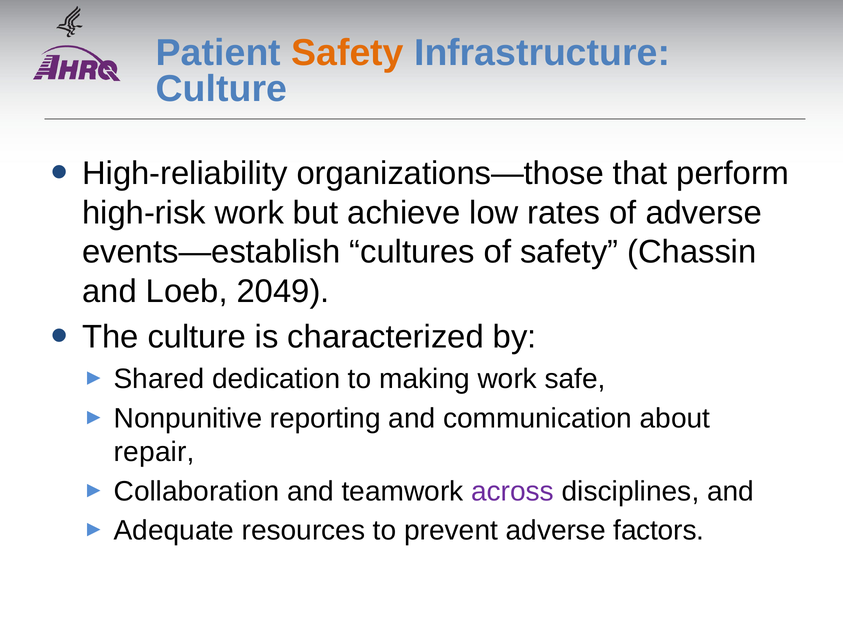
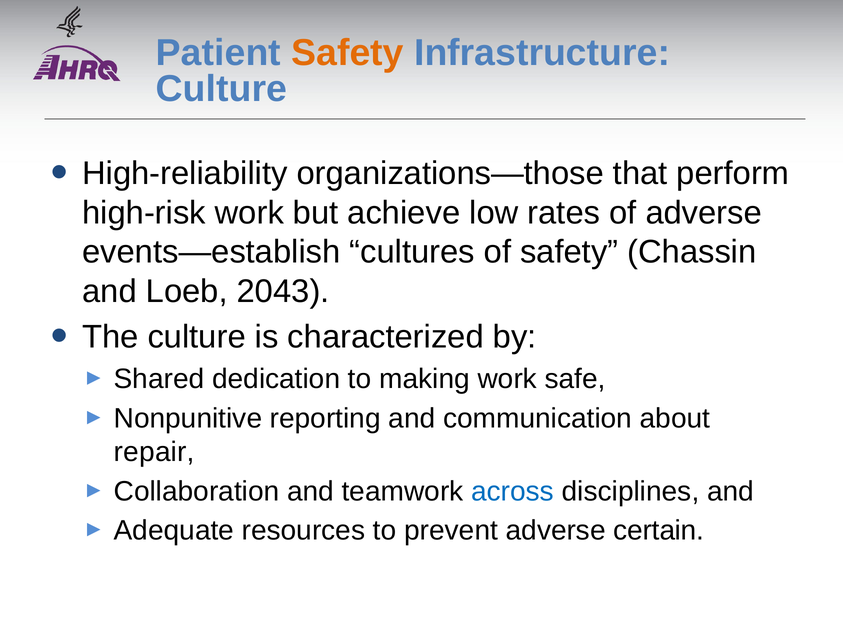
2049: 2049 -> 2043 (283, 291)
across colour: purple -> blue (513, 491)
factors: factors -> certain (659, 531)
